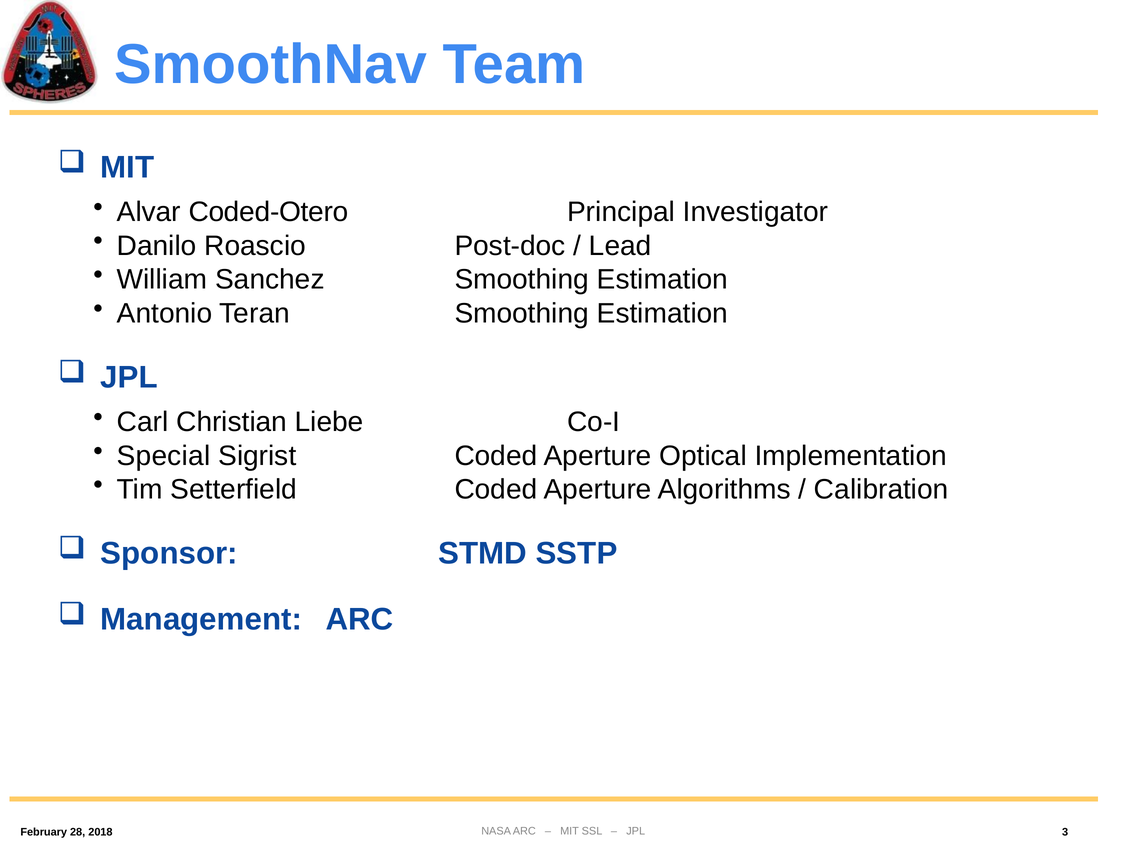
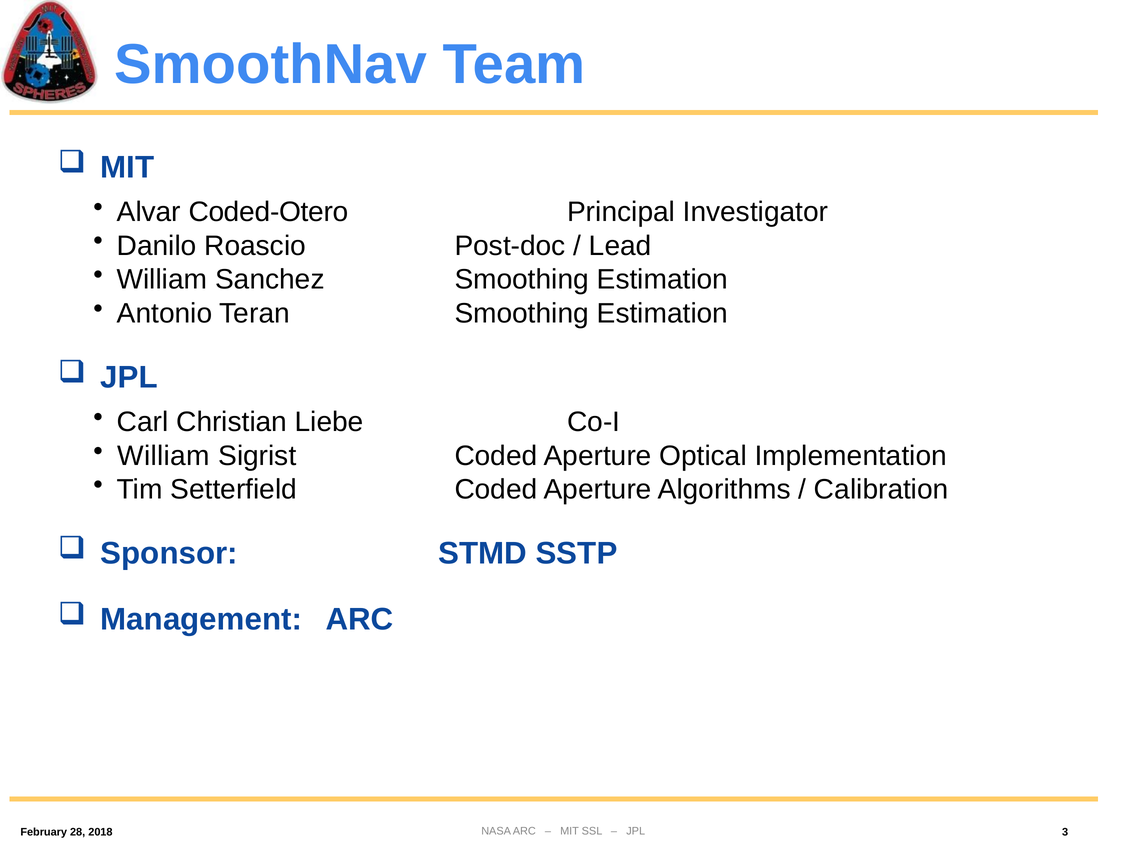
Special: Special -> William (164, 456)
